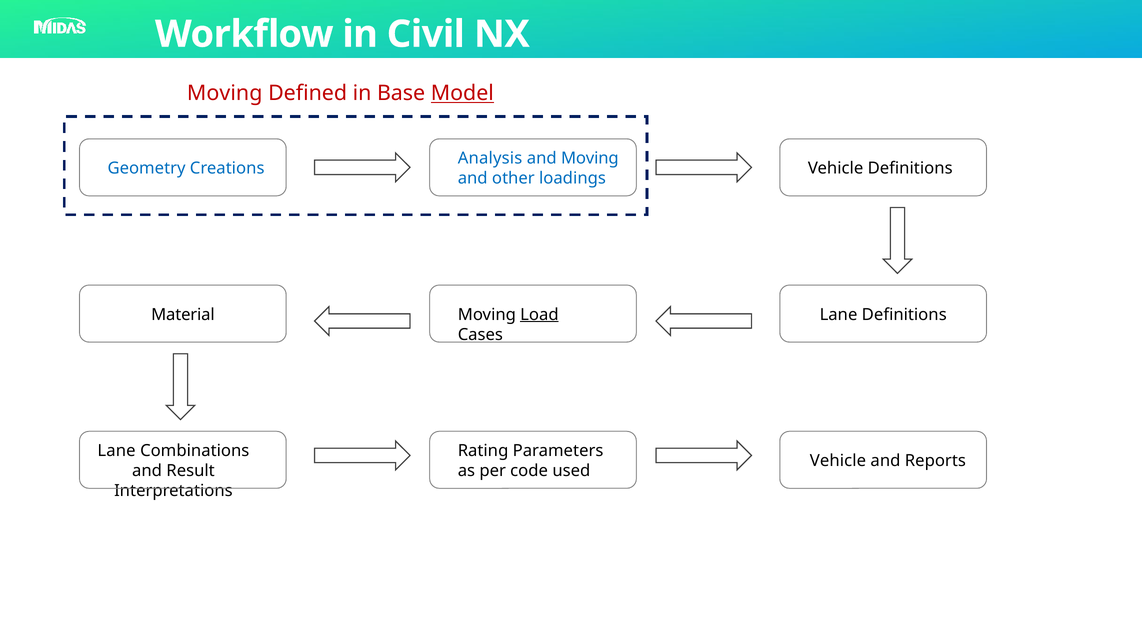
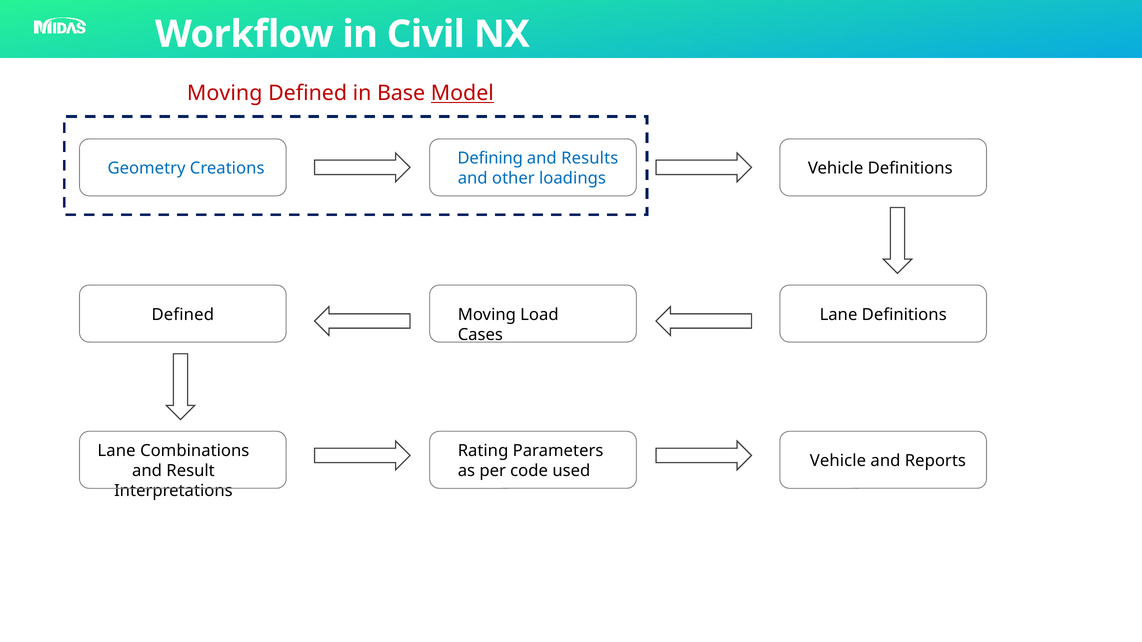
Analysis: Analysis -> Defining (490, 158)
and Moving: Moving -> Results (590, 158)
Material: Material -> Defined (183, 315)
Load underline: present -> none (539, 315)
